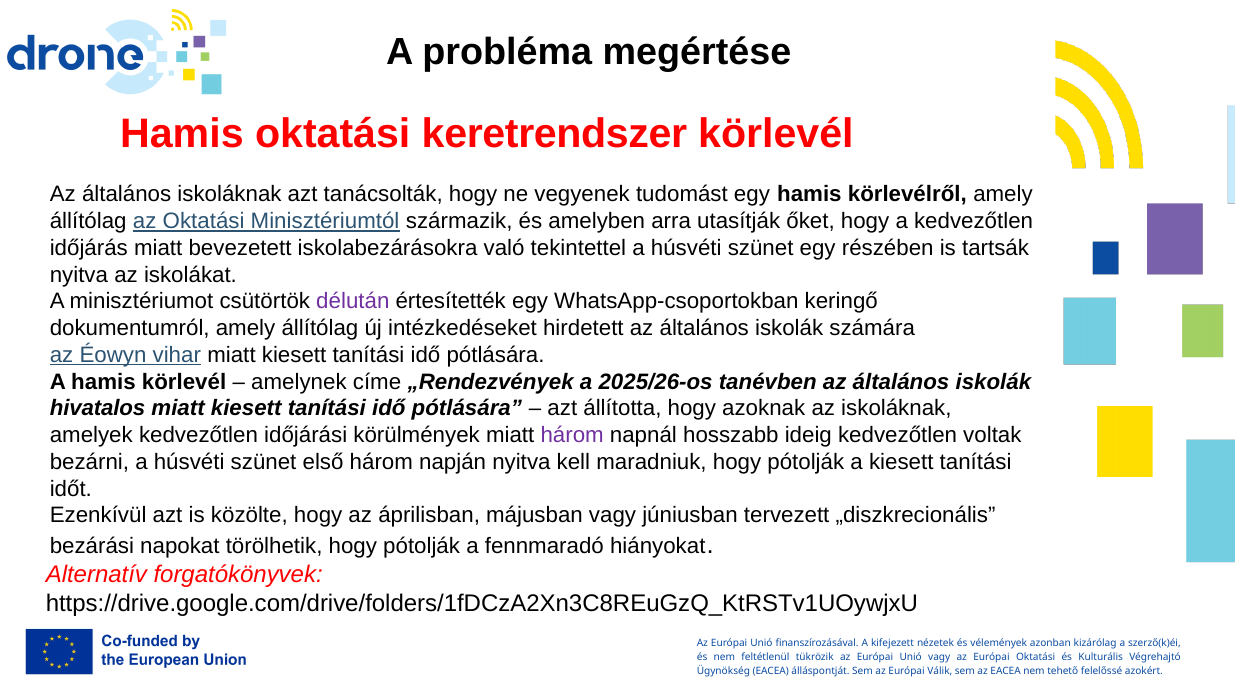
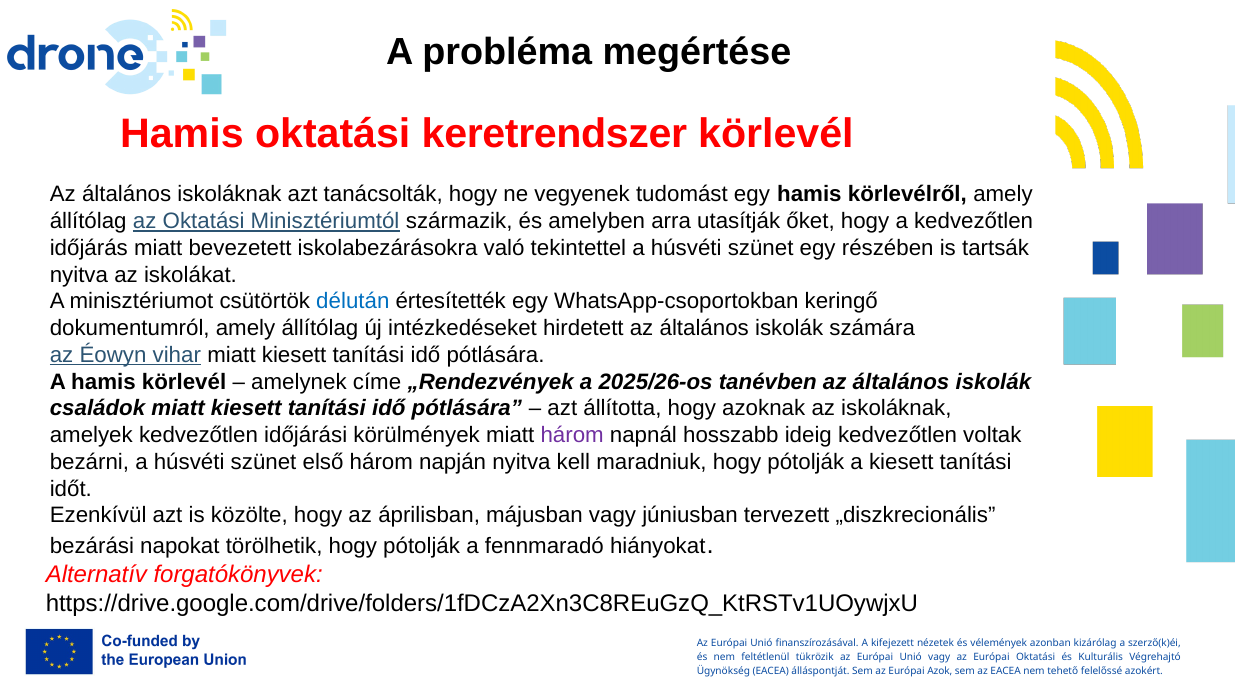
délután colour: purple -> blue (353, 301)
hivatalos: hivatalos -> családok (98, 408)
Válik: Válik -> Azok (940, 671)
